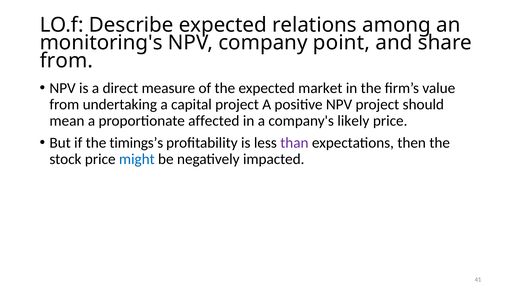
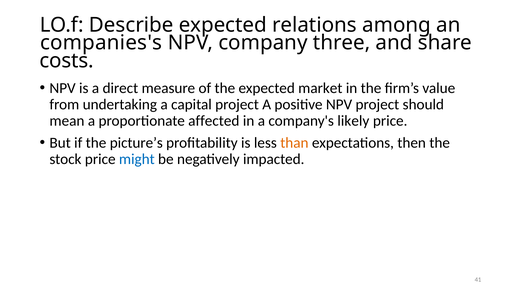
monitoring's: monitoring's -> companies's (101, 43)
point: point -> three (342, 43)
from: from -> costs (67, 61)
timings’s: timings’s -> picture’s (136, 143)
than colour: purple -> orange (294, 143)
